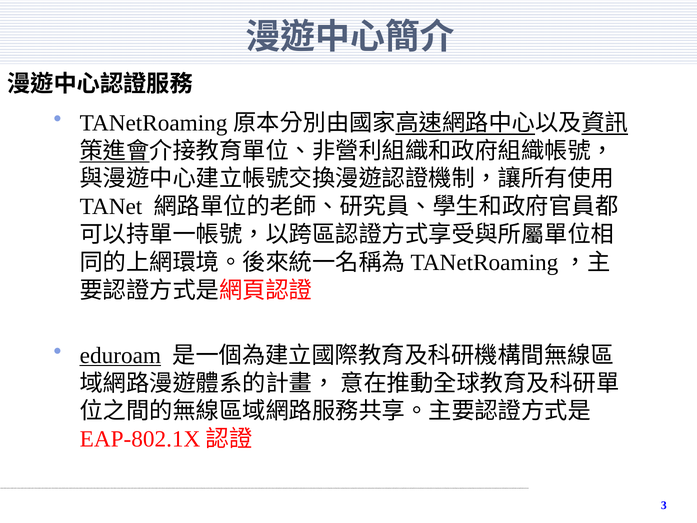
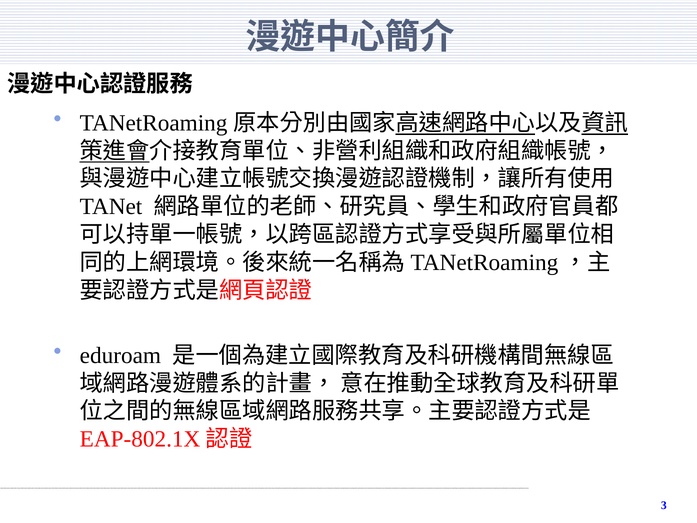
eduroam underline: present -> none (120, 355)
